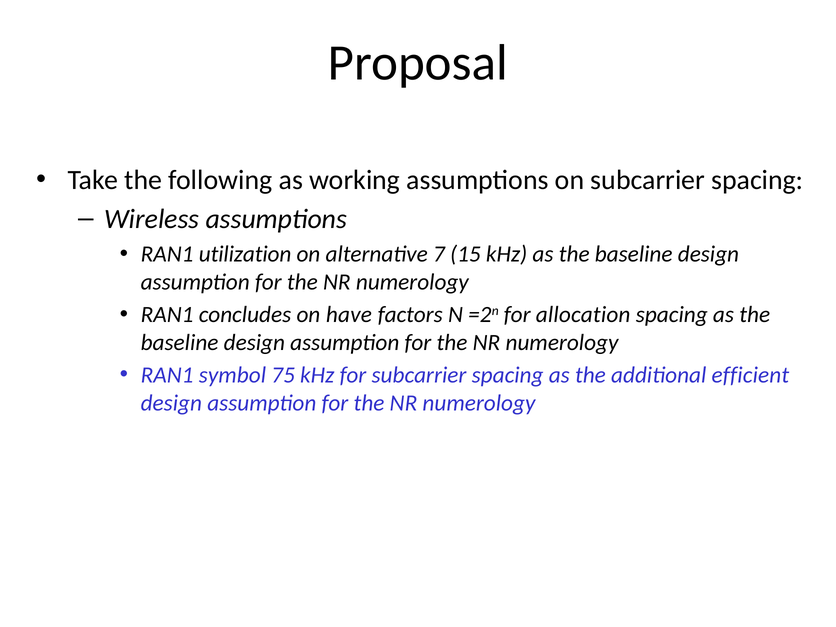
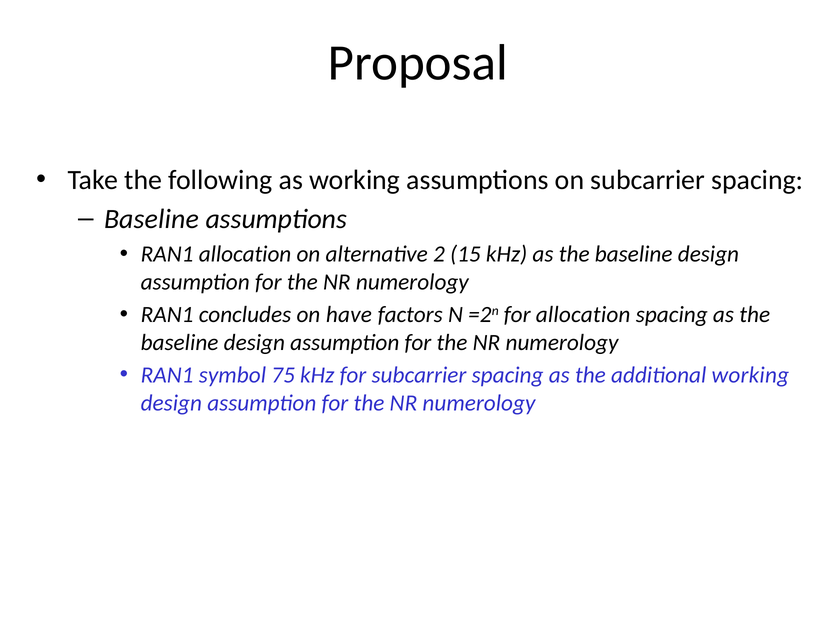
Wireless: Wireless -> Baseline (152, 219)
RAN1 utilization: utilization -> allocation (245, 254)
7: 7 -> 2 (439, 254)
additional efficient: efficient -> working (750, 375)
